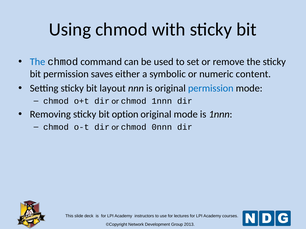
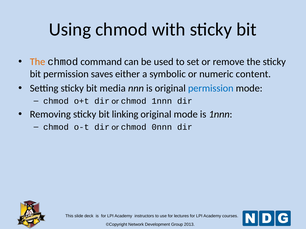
The colour: blue -> orange (38, 62)
layout: layout -> media (113, 88)
option: option -> linking (125, 115)
